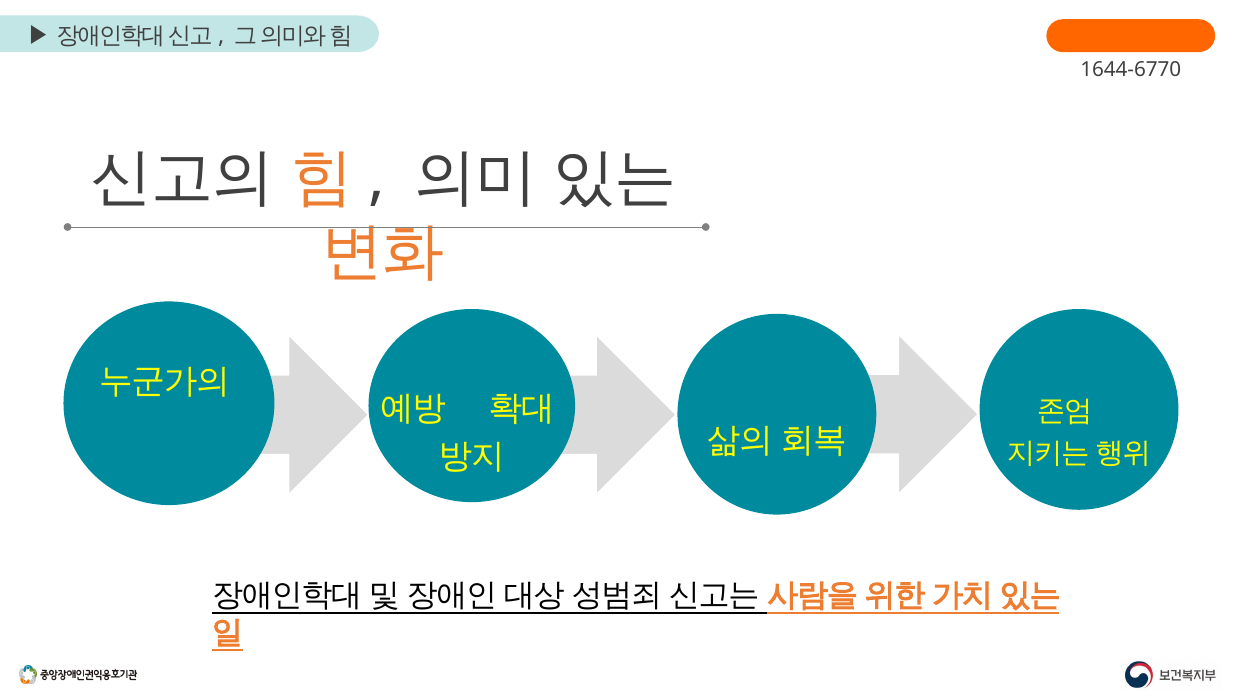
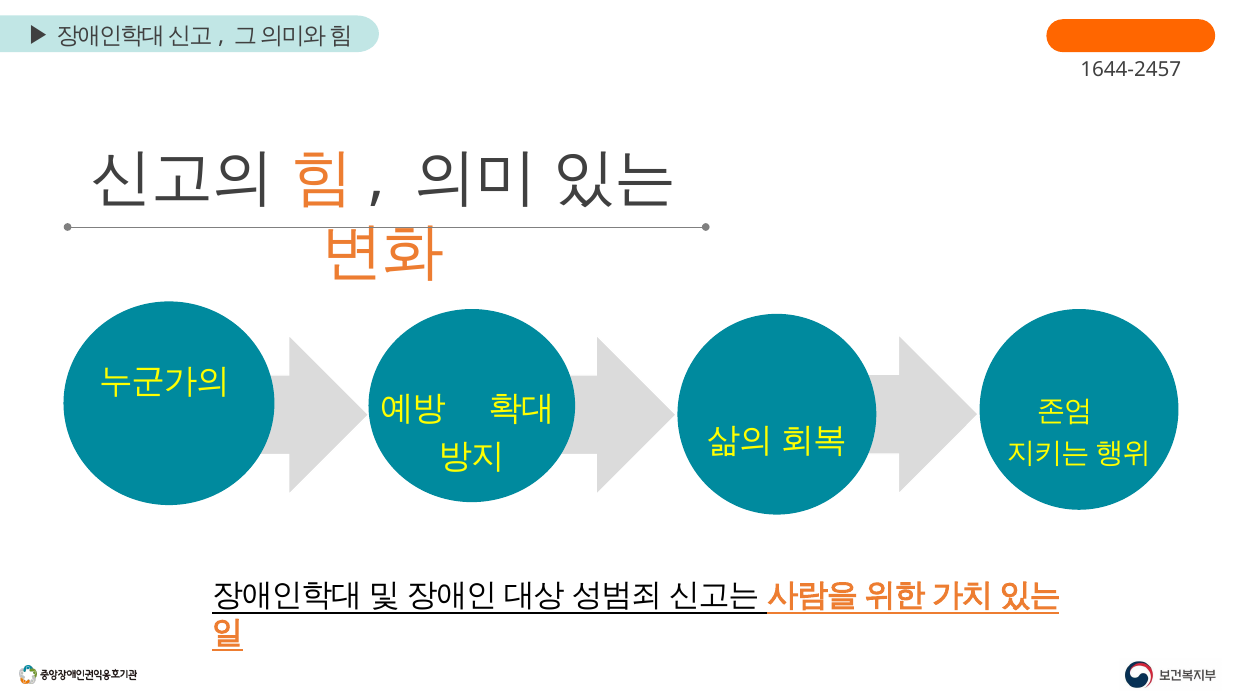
1644-6770: 1644-6770 -> 1644-2457 (1131, 70)
